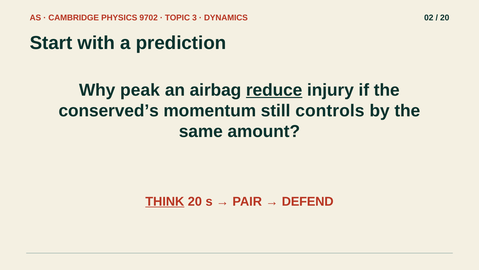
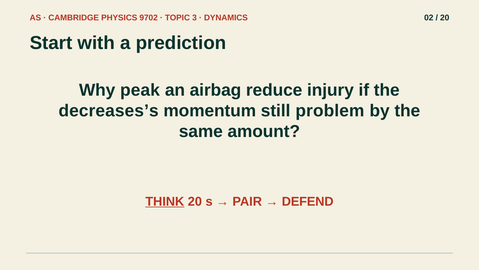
reduce underline: present -> none (274, 90)
conserved’s: conserved’s -> decreases’s (109, 111)
controls: controls -> problem (330, 111)
